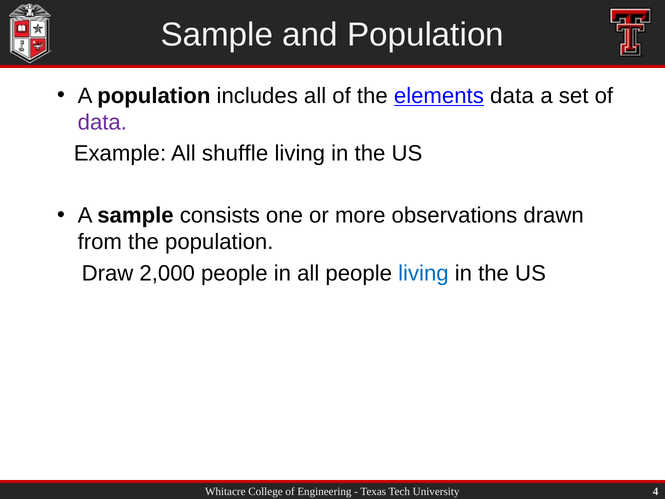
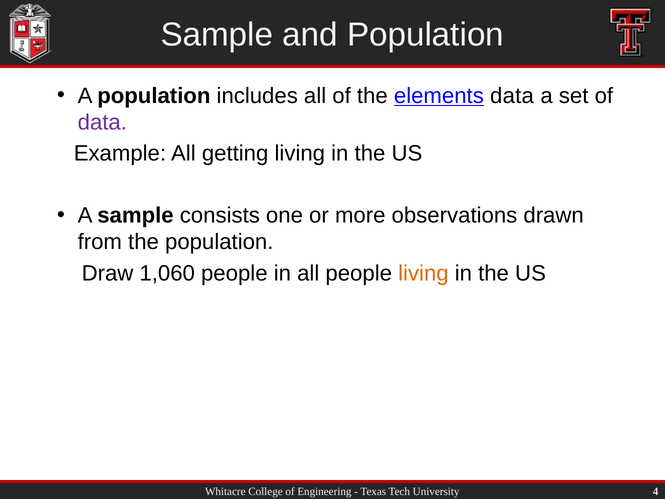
shuffle: shuffle -> getting (235, 153)
2,000: 2,000 -> 1,060 (167, 273)
living colour: blue -> orange (423, 273)
